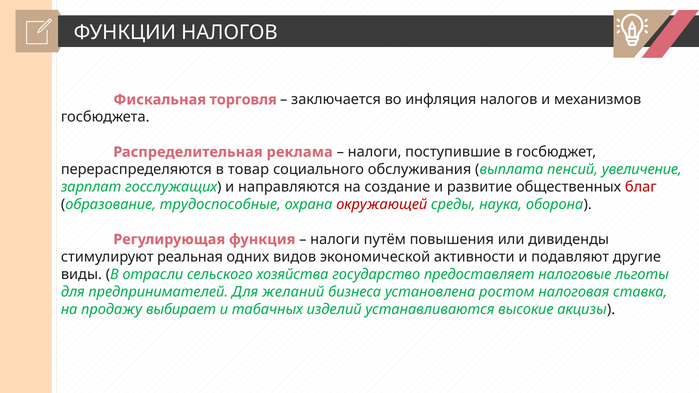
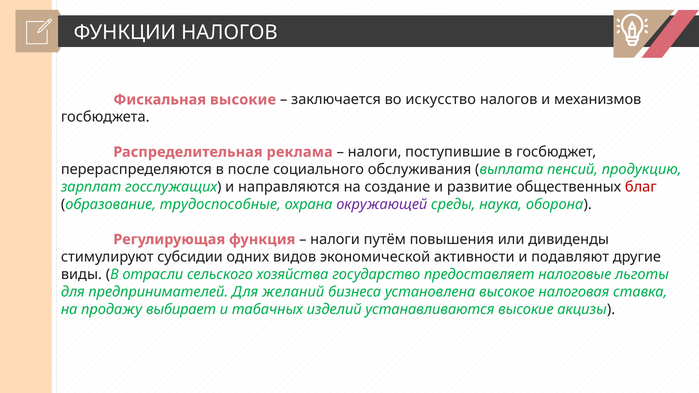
Фискальная торговля: торговля -> высокие (243, 100)
инфляция: инфляция -> искусство (441, 100)
товар: товар -> после (249, 170)
увеличение: увеличение -> продукцию (642, 170)
окружающей colour: red -> purple (382, 205)
реальная: реальная -> субсидии (190, 257)
ростом: ростом -> высокое (507, 292)
